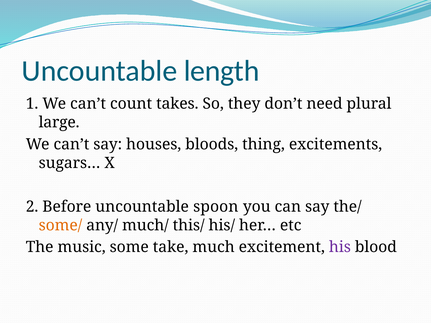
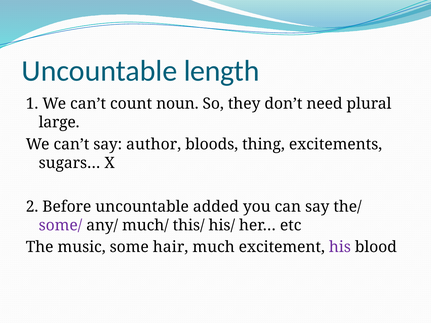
takes: takes -> noun (177, 104)
houses: houses -> author (154, 144)
spoon: spoon -> added (216, 207)
some/ colour: orange -> purple (60, 225)
take: take -> hair (171, 247)
